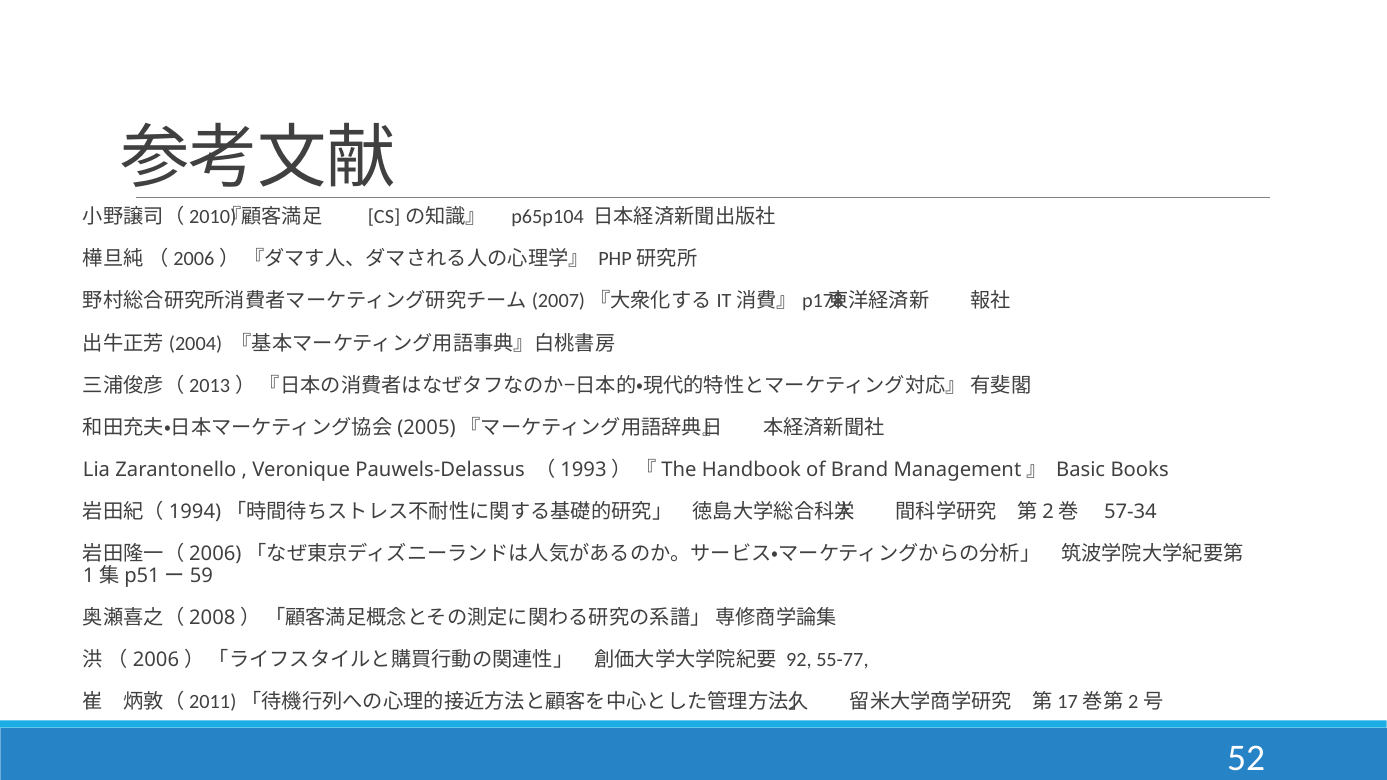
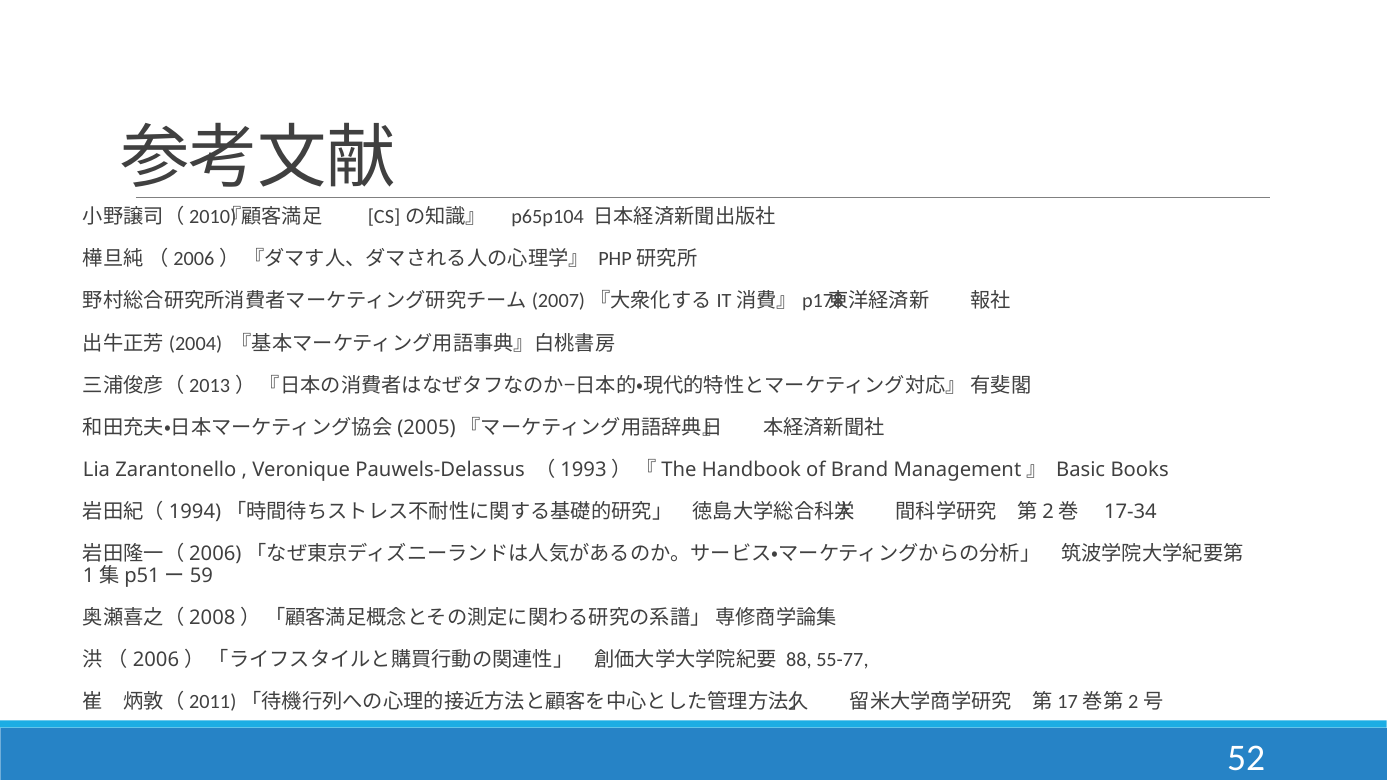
57-34: 57-34 -> 17-34 (1130, 512)
92: 92 -> 88 (799, 660)
